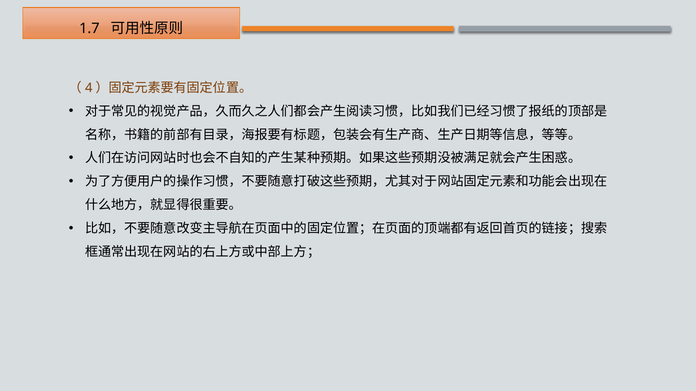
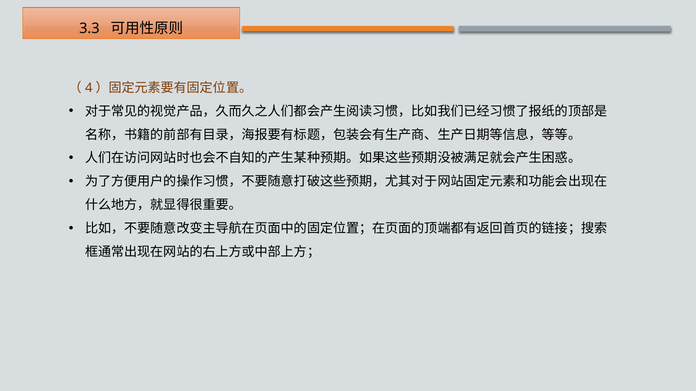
1.7: 1.7 -> 3.3 (89, 29)
